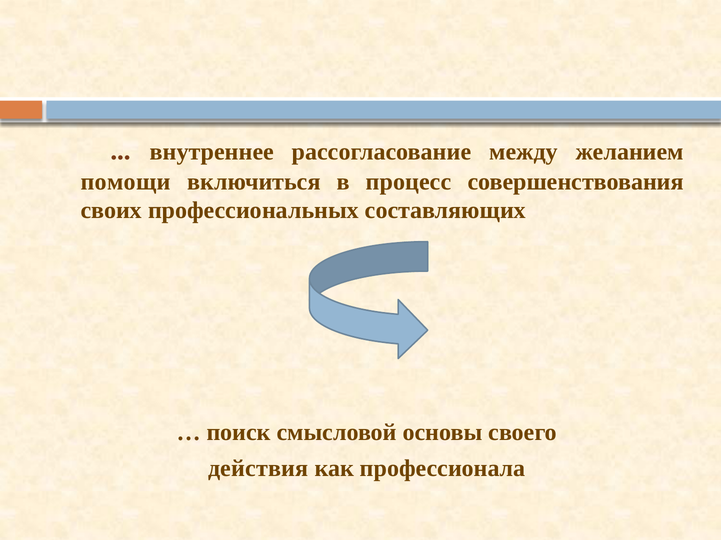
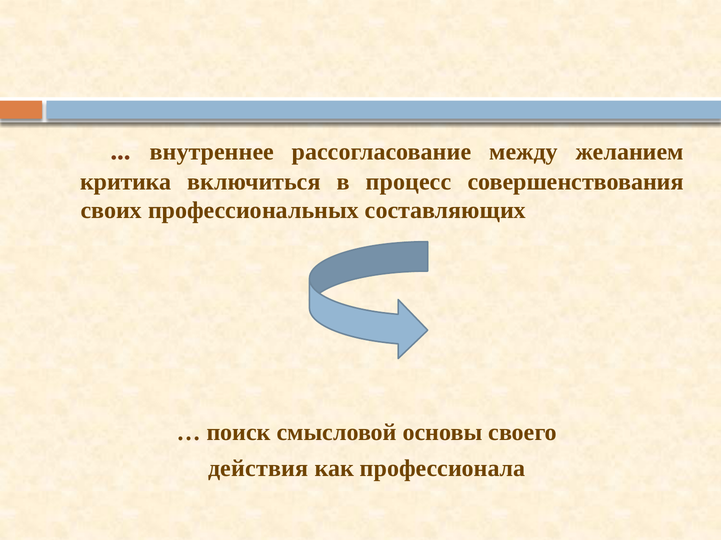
помощи: помощи -> критика (126, 182)
